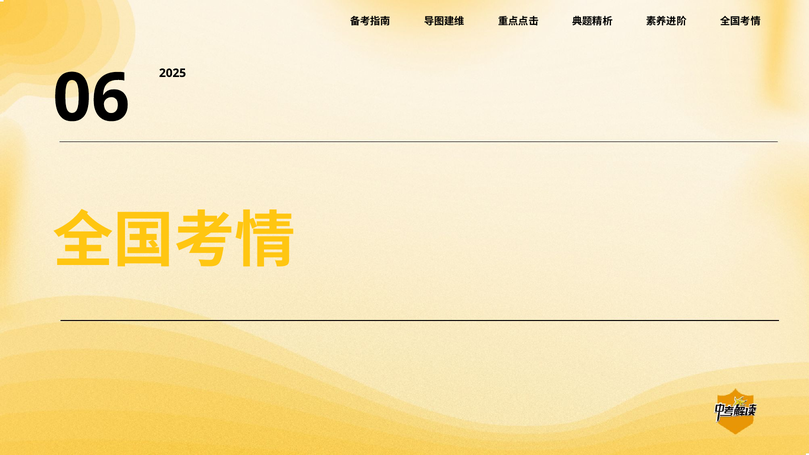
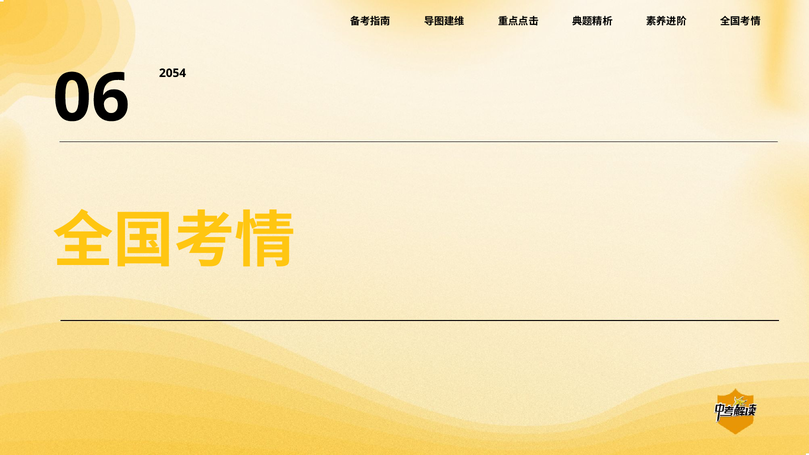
2025: 2025 -> 2054 (173, 73)
